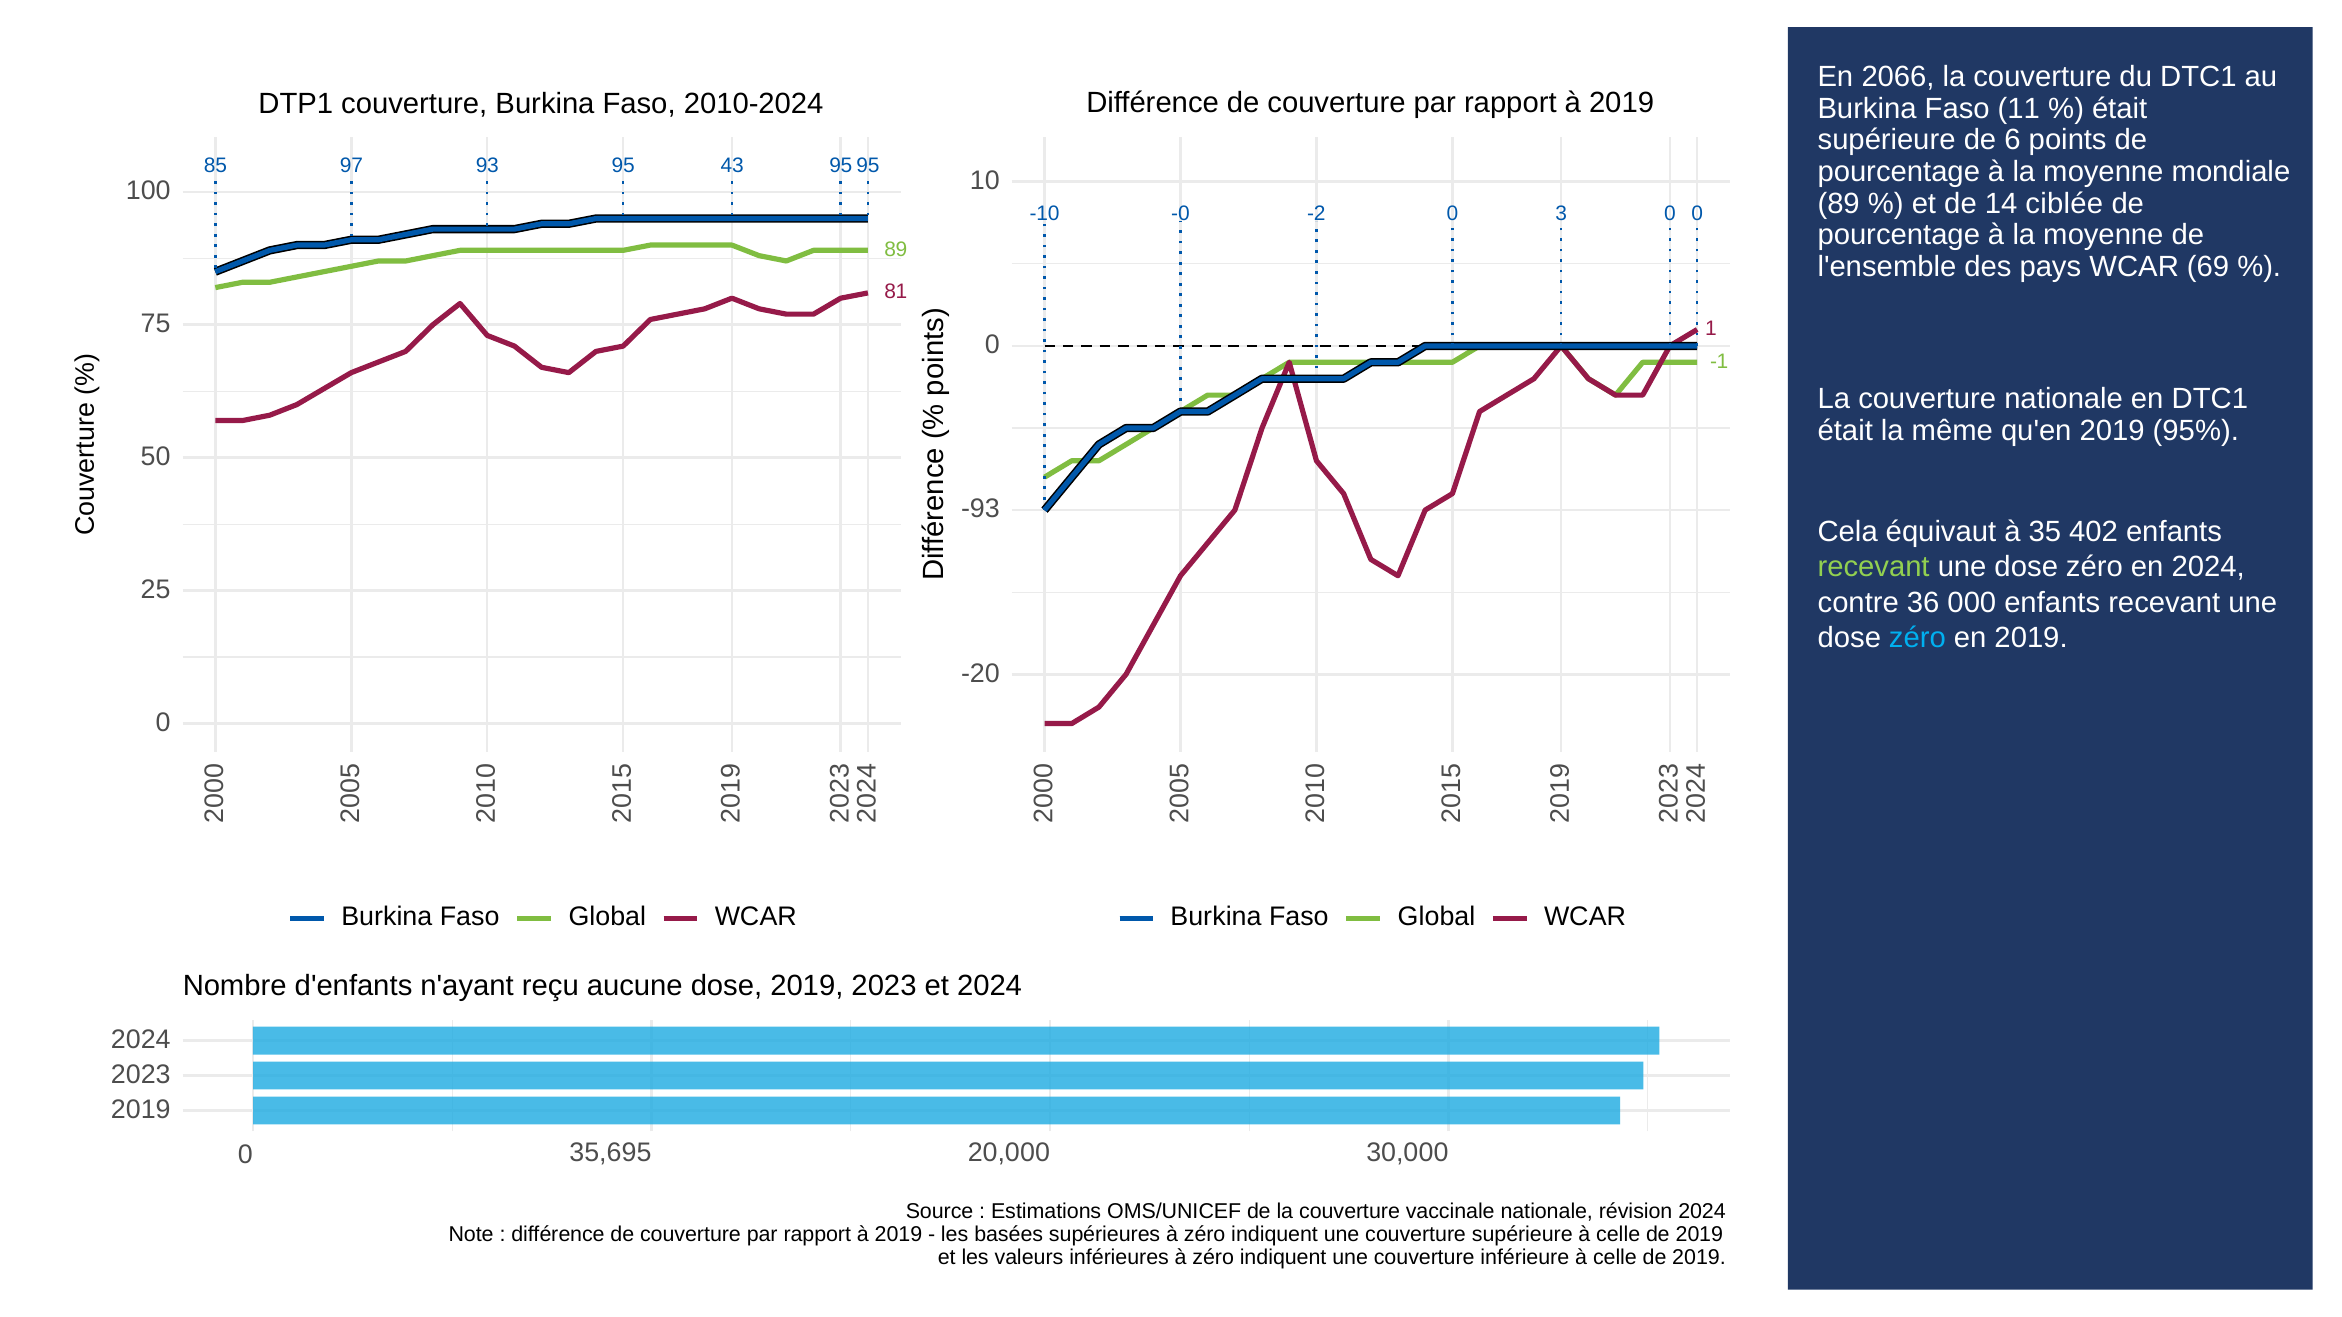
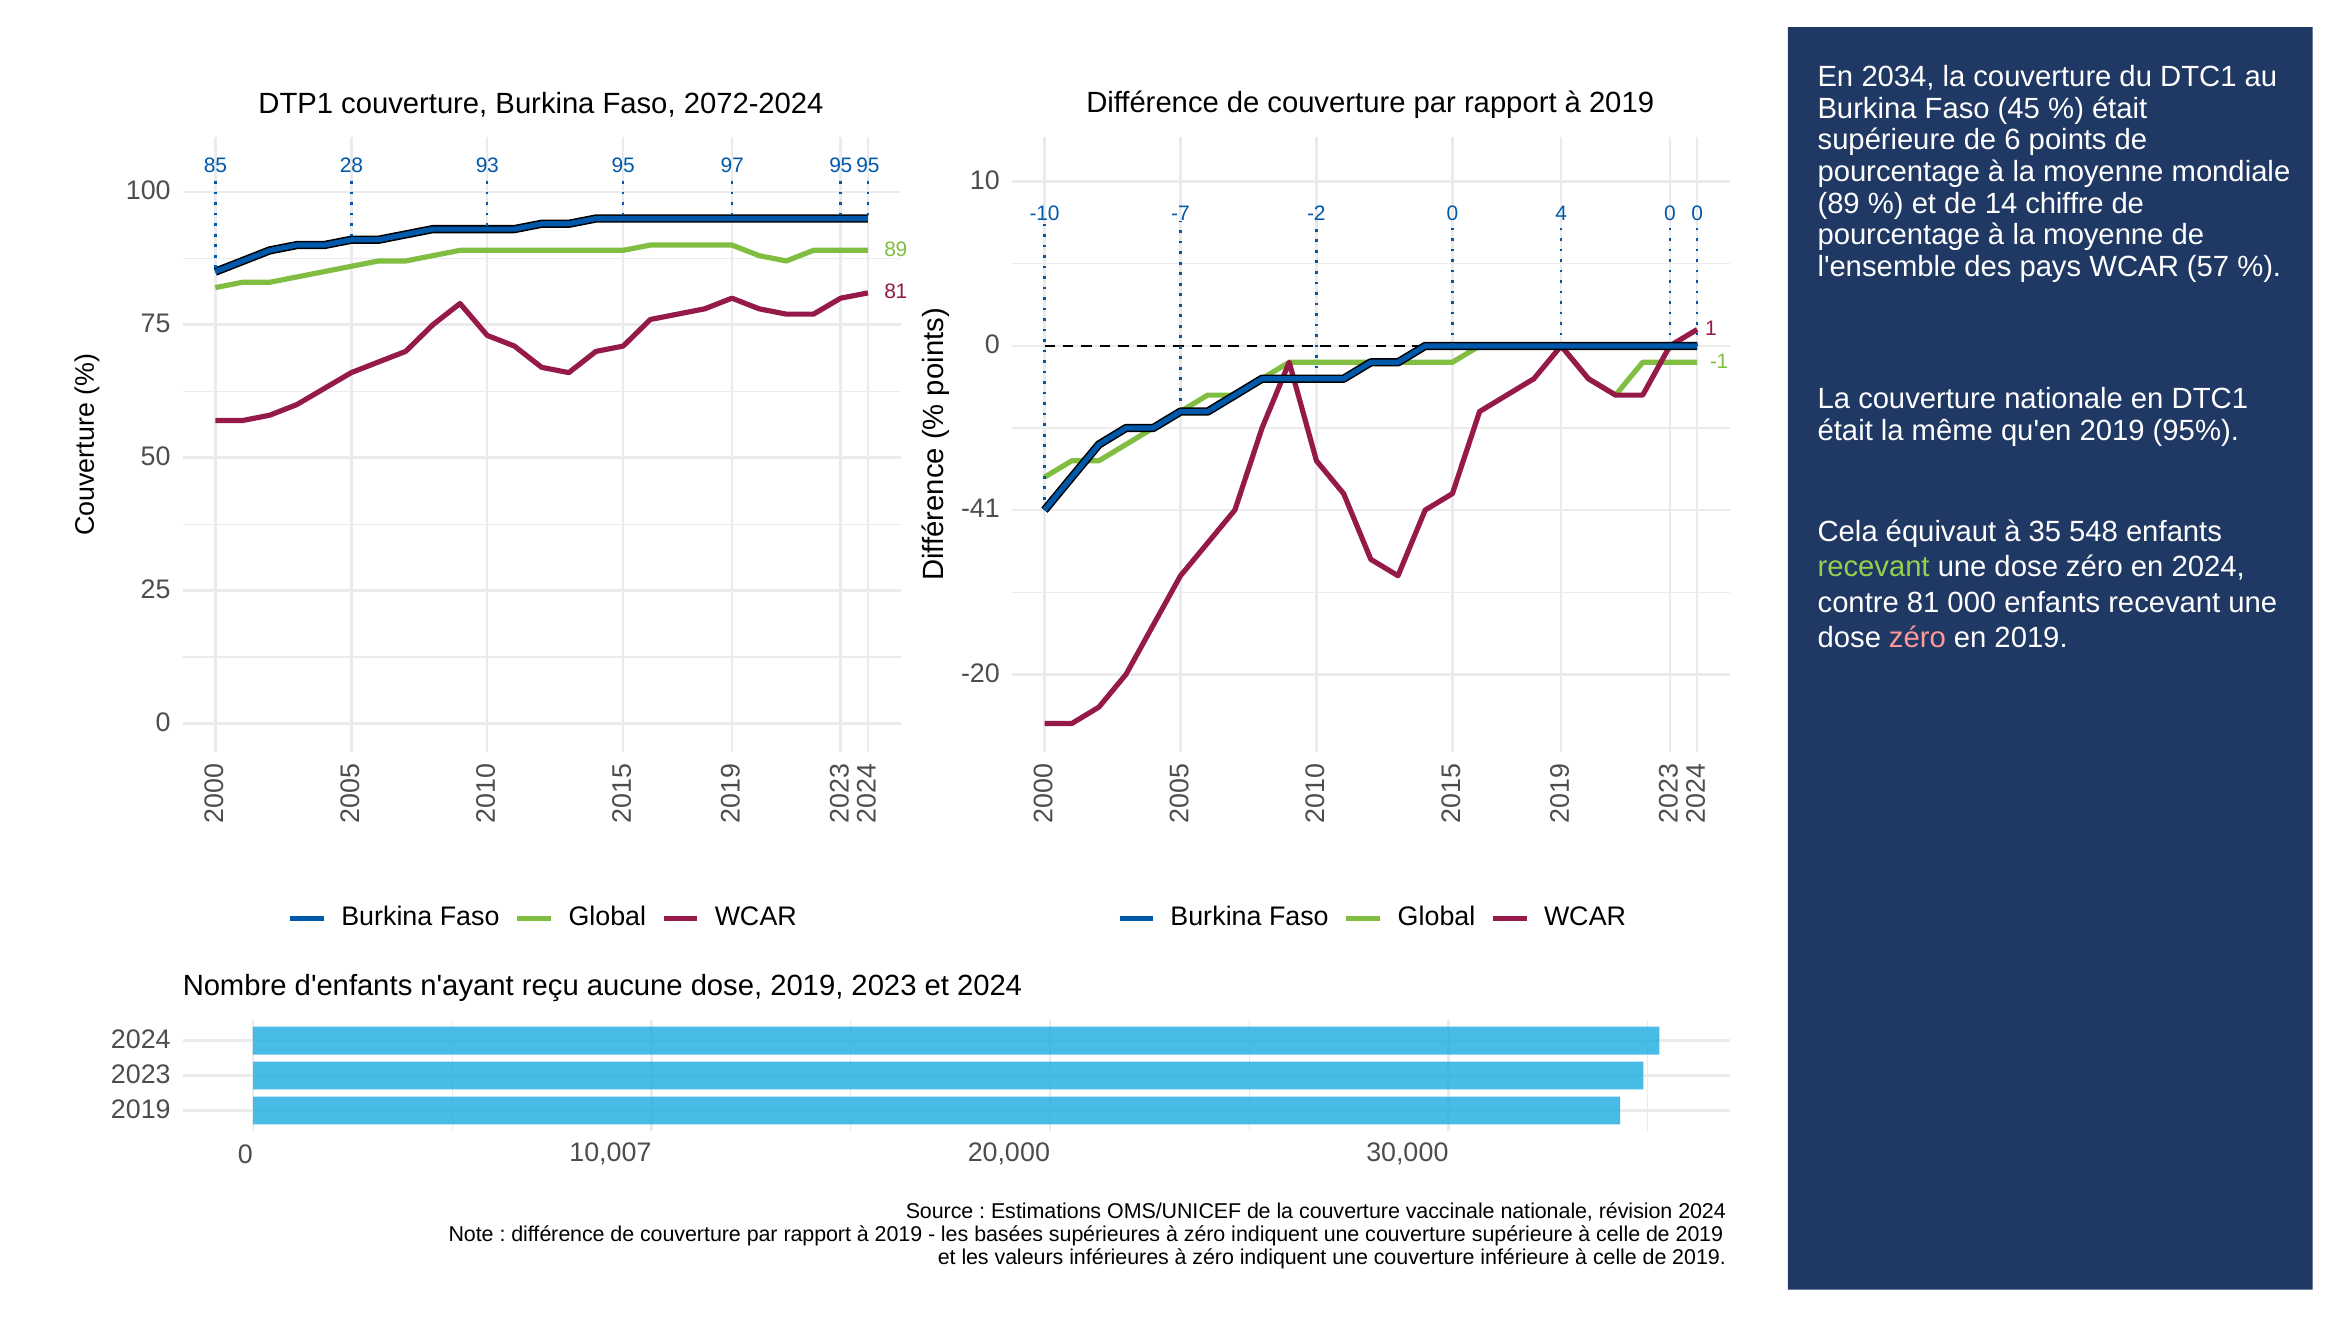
2066: 2066 -> 2034 (1898, 77)
2010-2024: 2010-2024 -> 2072-2024 (754, 104)
11: 11 -> 45 (2019, 109)
97: 97 -> 28 (351, 166)
43: 43 -> 97 (732, 166)
ciblée: ciblée -> chiffre (2065, 203)
-0: -0 -> -7 (1180, 214)
0 3: 3 -> 4 (1561, 214)
69: 69 -> 57 (2208, 267)
-93: -93 -> -41 (980, 509)
402: 402 -> 548 (2094, 532)
contre 36: 36 -> 81 (1923, 603)
zéro colour: light blue -> pink (1917, 638)
35,695: 35,695 -> 10,007 (610, 1153)
